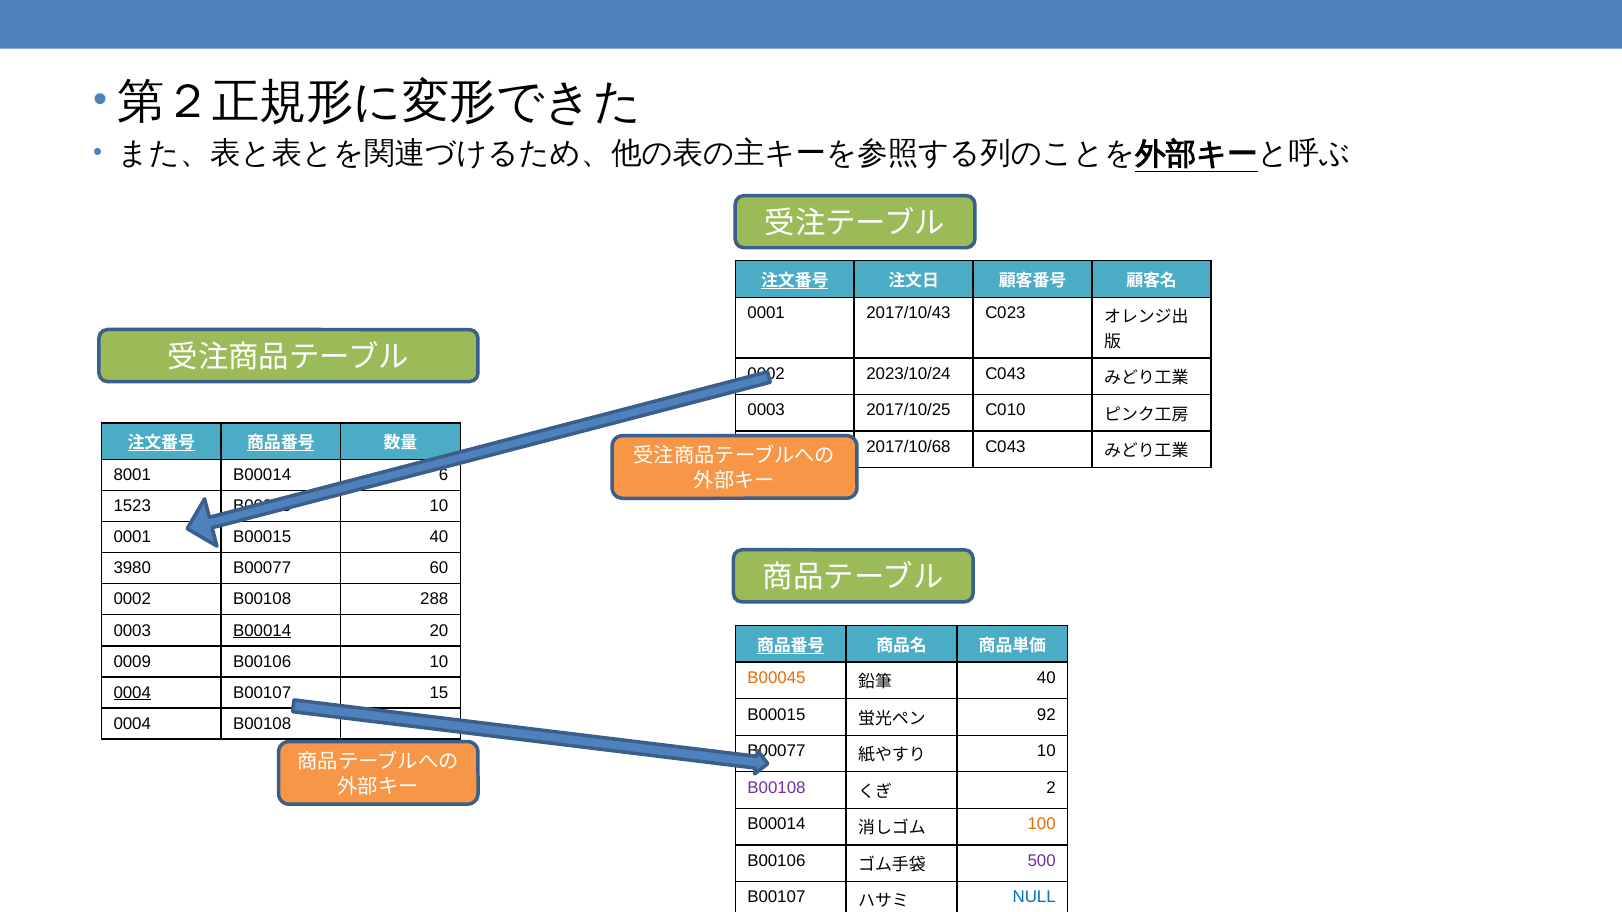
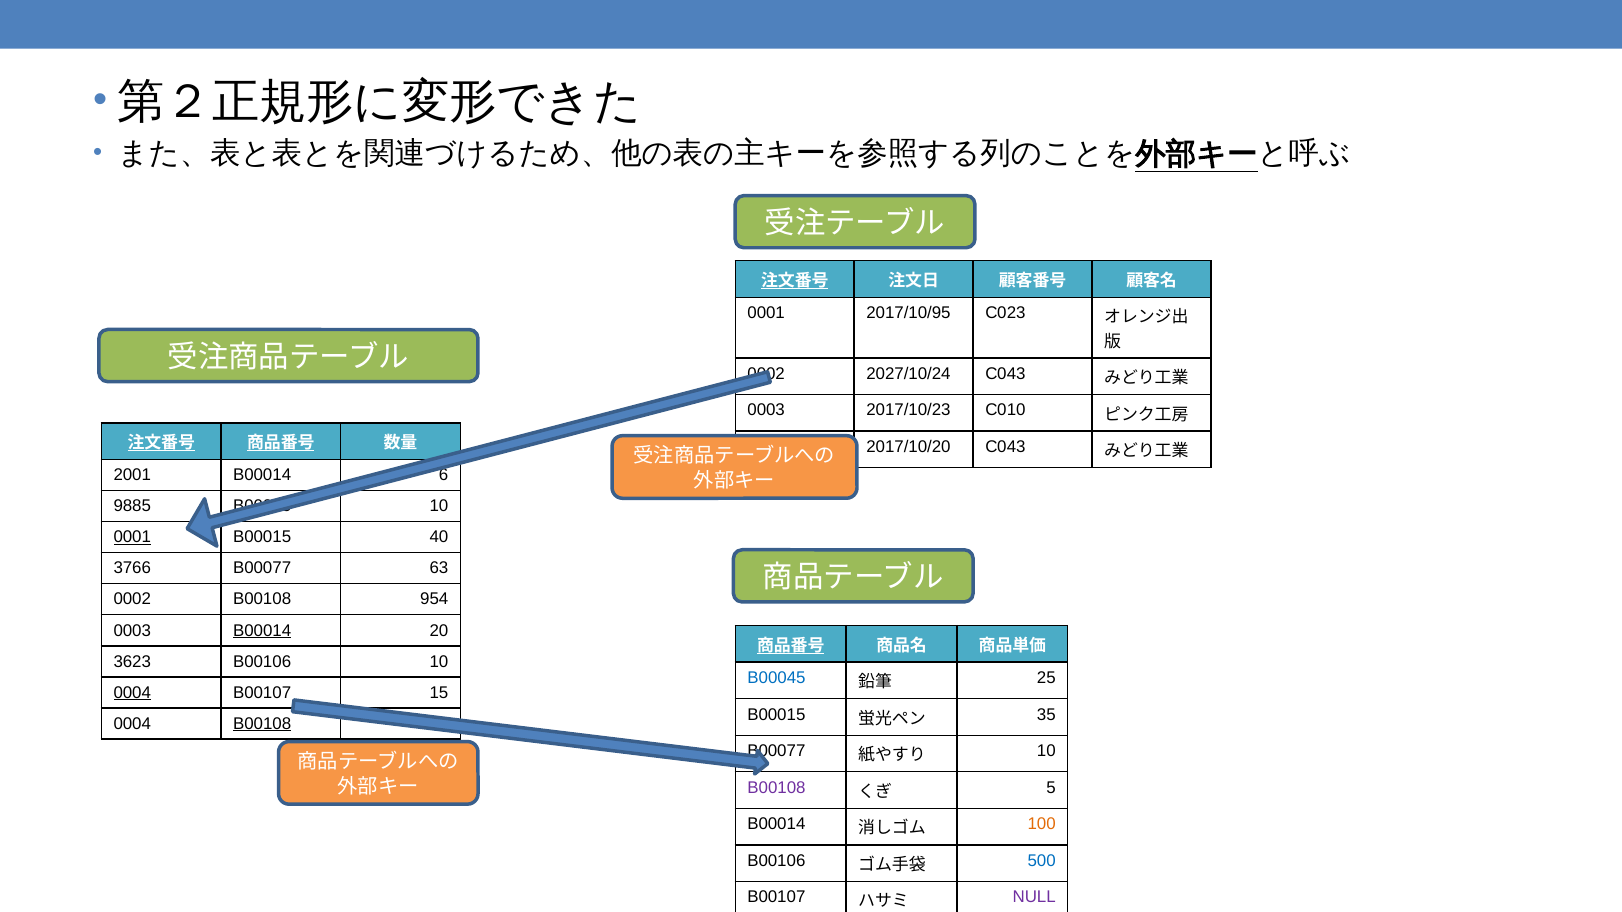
2017/10/43: 2017/10/43 -> 2017/10/95 (908, 313)
2023/10/24: 2023/10/24 -> 2027/10/24 (908, 374)
2017/10/25: 2017/10/25 -> 2017/10/23 (908, 411)
2017/10/68: 2017/10/68 -> 2017/10/20 (908, 447)
8001: 8001 -> 2001 (132, 475)
1523: 1523 -> 9885 (132, 506)
0001 underline: none -> present (132, 537)
3980: 3980 -> 3766 (132, 569)
60: 60 -> 63 (439, 569)
288: 288 -> 954 (434, 600)
0009: 0009 -> 3623 (132, 662)
B00045 colour: orange -> blue (776, 678)
40: 40 -> 25 (1046, 678)
92: 92 -> 35 (1046, 715)
B00108 underline: none -> present (262, 724)
2: 2 -> 5 (1051, 788)
500 colour: purple -> blue (1042, 861)
NULL colour: blue -> purple (1034, 897)
